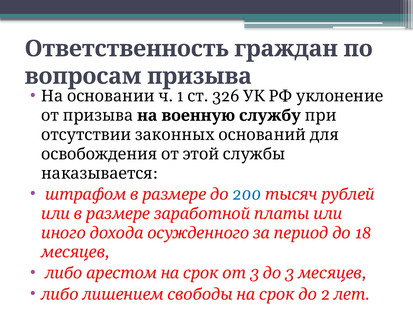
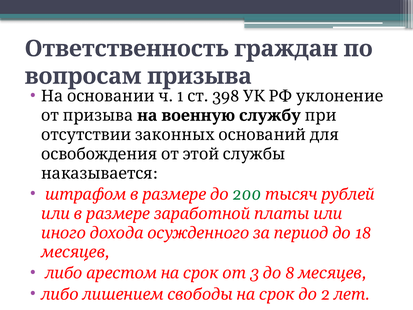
326: 326 -> 398 (226, 96)
200 colour: blue -> green (247, 194)
3 3: 3 -> 8 (290, 273)
